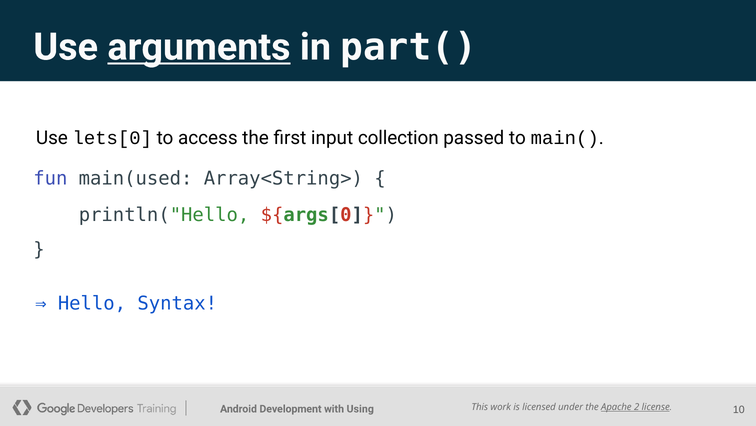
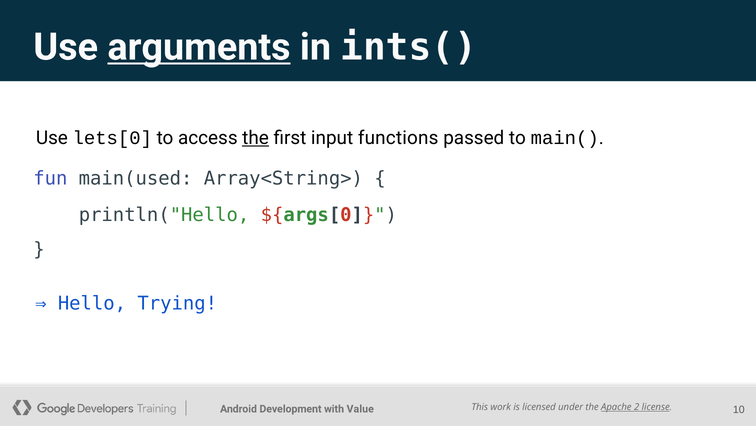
part(: part( -> ints( (409, 47)
the underline: none -> present (256, 138)
collection: collection -> functions (398, 138)
Syntax: Syntax -> Trying (177, 303)
Using: Using -> Value (360, 408)
